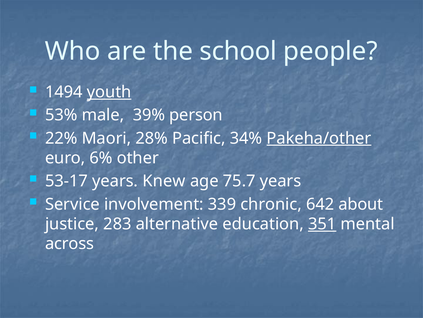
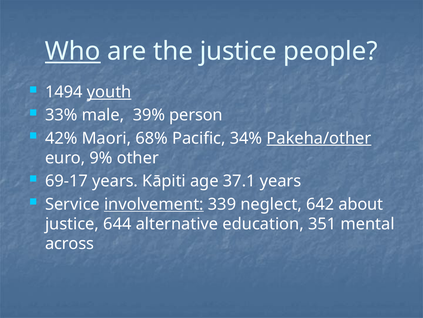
Who underline: none -> present (73, 51)
the school: school -> justice (238, 51)
53%: 53% -> 33% (61, 115)
22%: 22% -> 42% (61, 138)
28%: 28% -> 68% (152, 138)
6%: 6% -> 9% (101, 158)
53-17: 53-17 -> 69-17 (66, 181)
Knew: Knew -> Kāpiti (164, 181)
75.7: 75.7 -> 37.1 (239, 181)
involvement underline: none -> present (154, 204)
chronic: chronic -> neglect (271, 204)
283: 283 -> 644 (117, 224)
351 underline: present -> none (322, 224)
